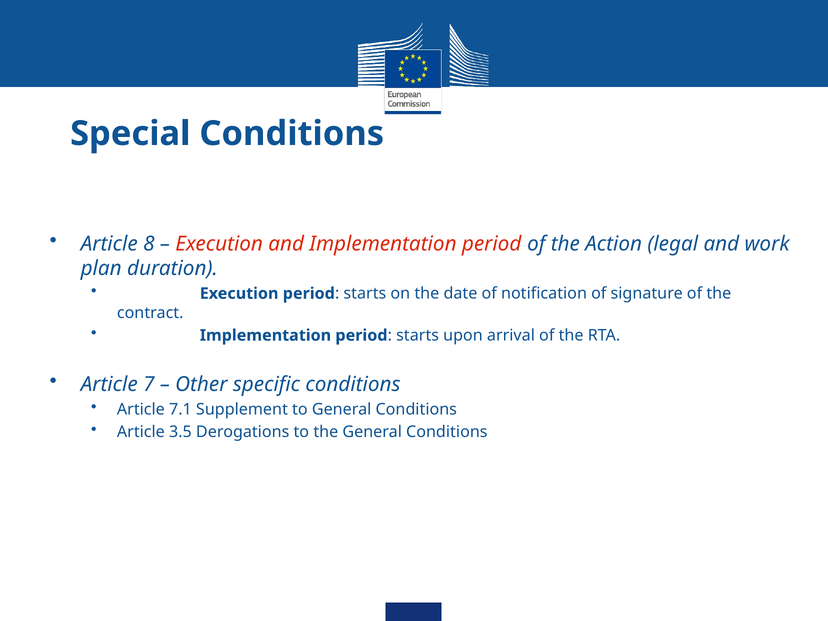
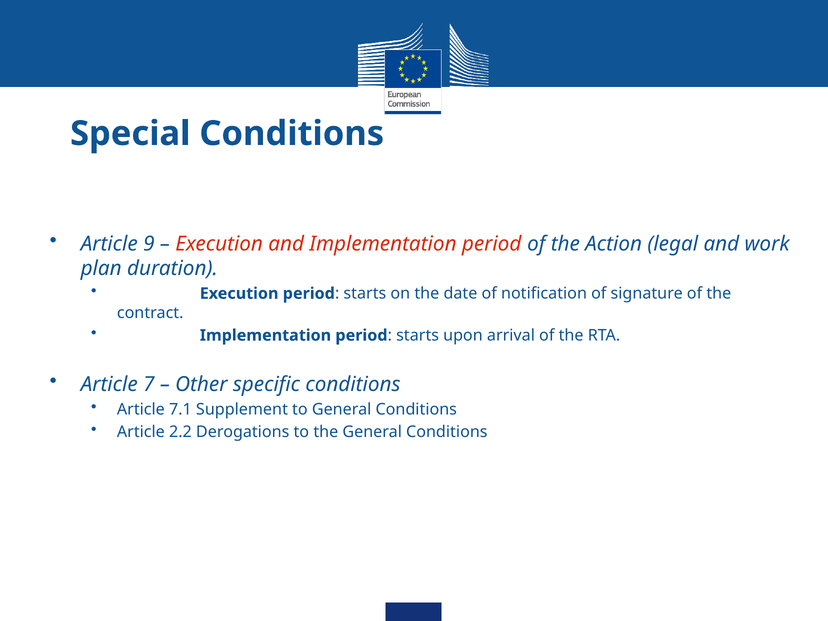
8: 8 -> 9 (149, 244)
3.5: 3.5 -> 2.2 (180, 432)
